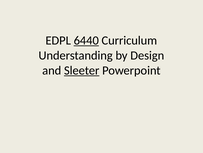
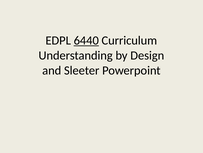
Sleeter underline: present -> none (82, 70)
